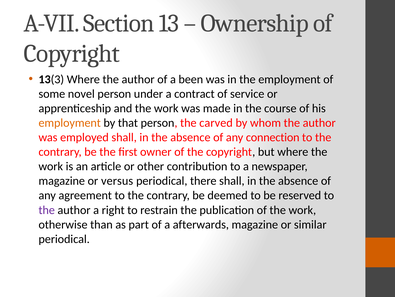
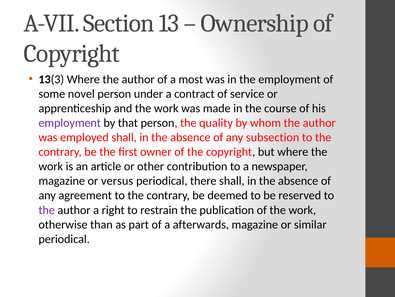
been: been -> most (191, 79)
employment colour: orange -> purple (70, 123)
carved: carved -> quality (216, 123)
connection: connection -> subsection (273, 137)
